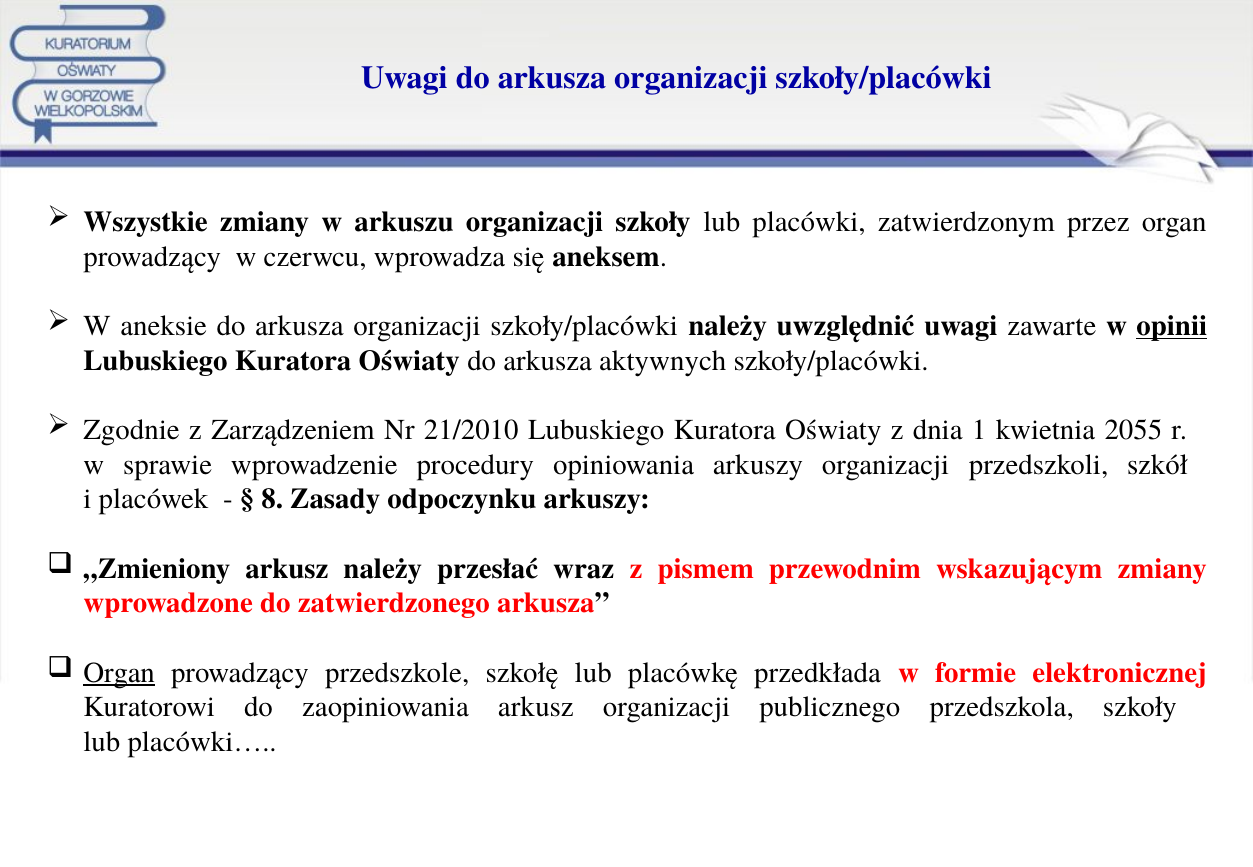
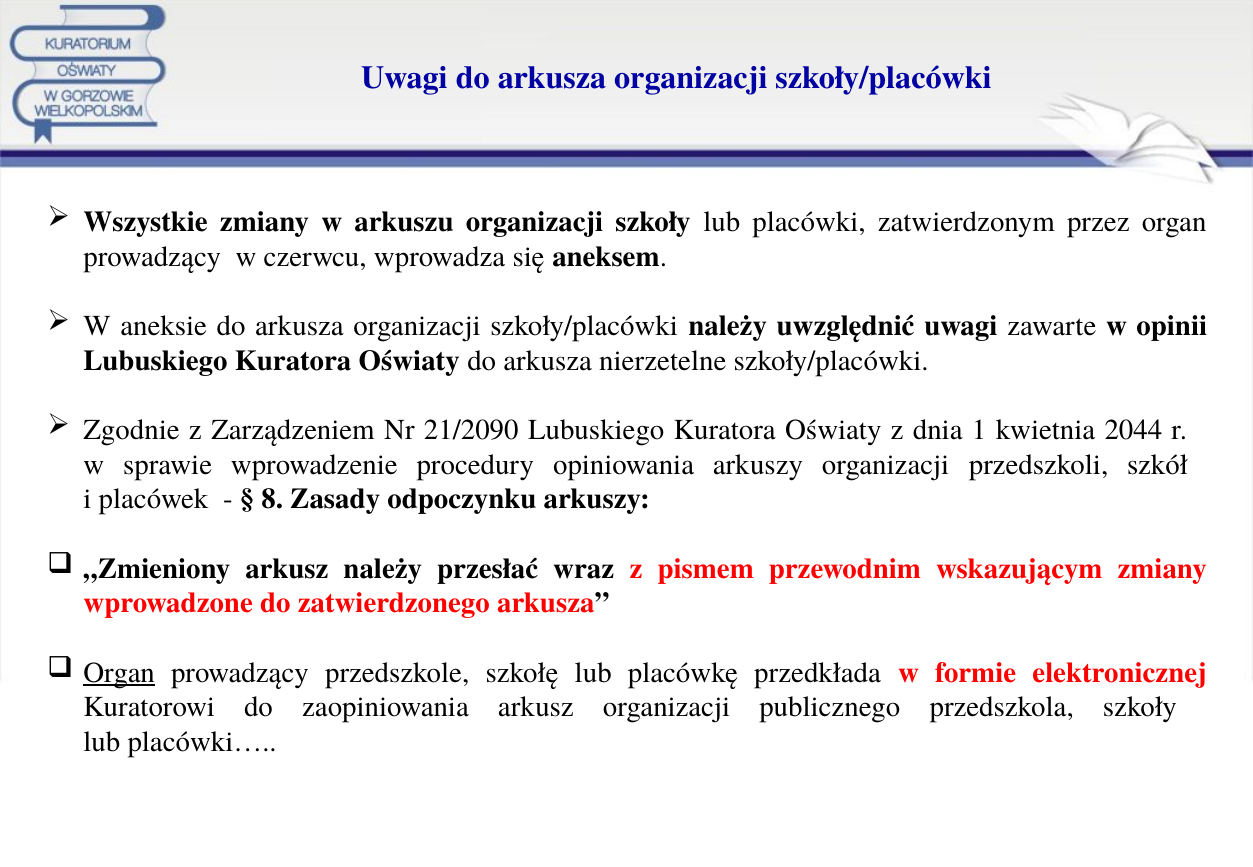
opinii underline: present -> none (1172, 326)
aktywnych: aktywnych -> nierzetelne (663, 361)
21/2010: 21/2010 -> 21/2090 (471, 430)
2055: 2055 -> 2044 (1133, 430)
